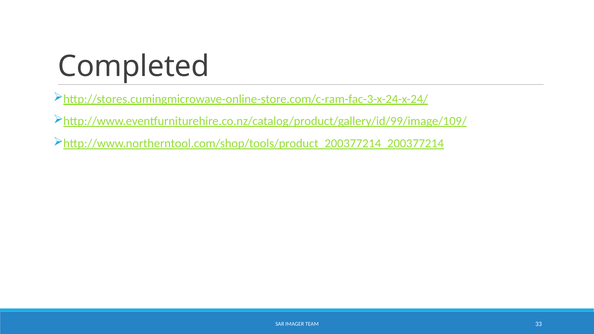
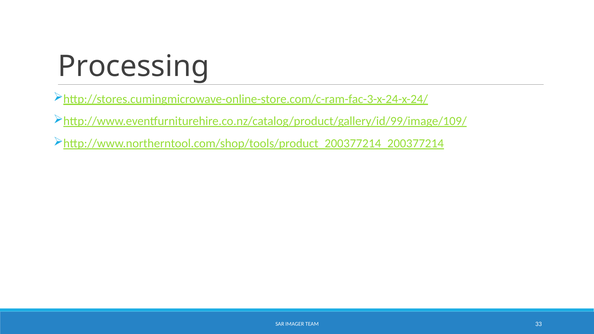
Completed: Completed -> Processing (134, 67)
